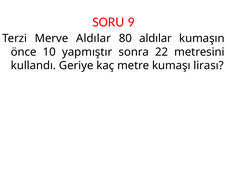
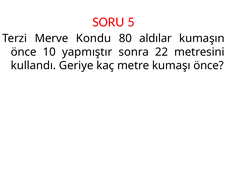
9: 9 -> 5 (131, 22)
Merve Aldılar: Aldılar -> Kondu (94, 38)
kumaşı lirası: lirası -> önce (209, 66)
